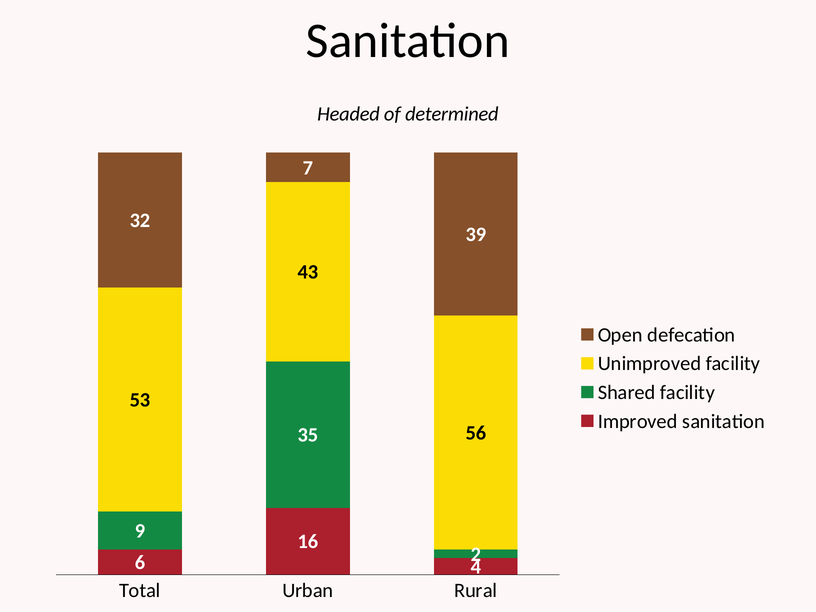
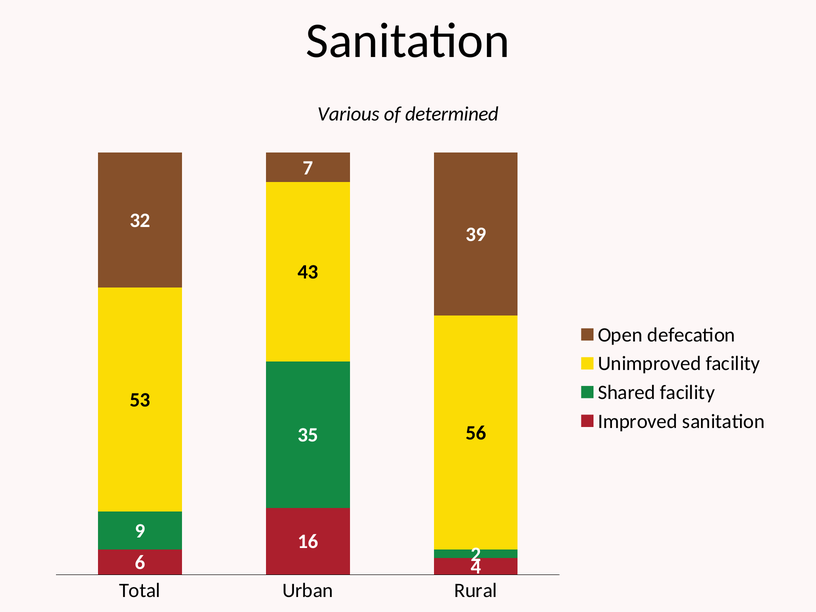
Headed: Headed -> Various (348, 114)
